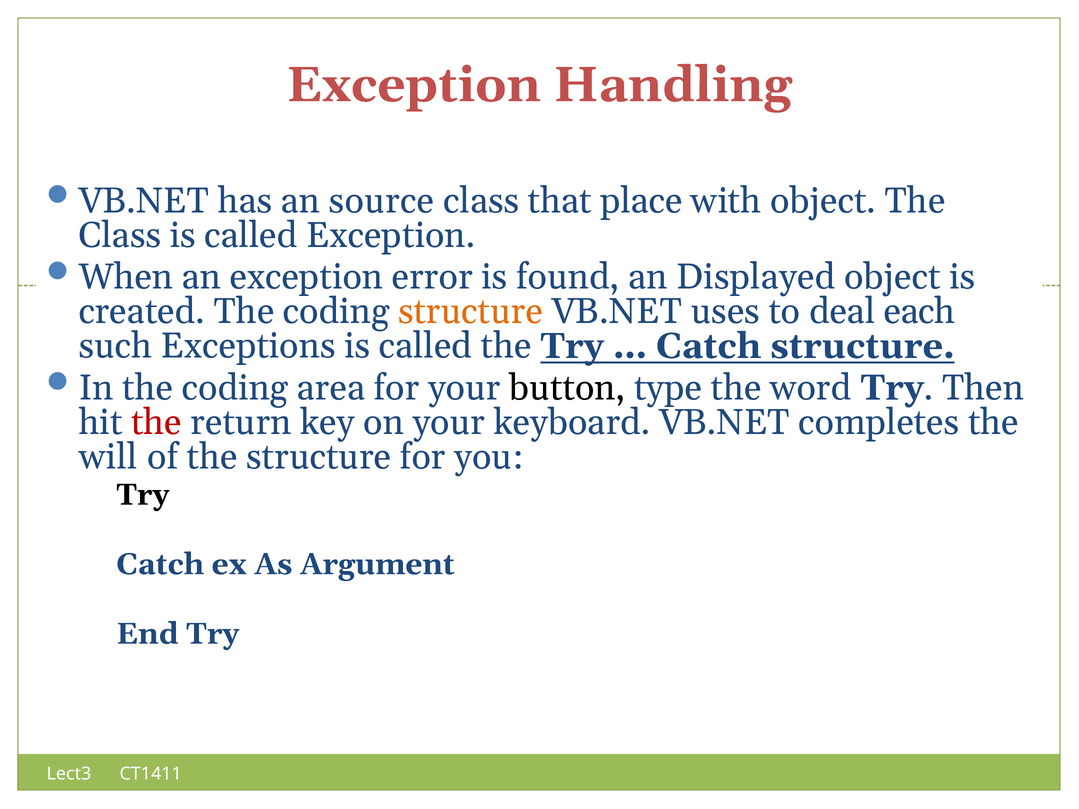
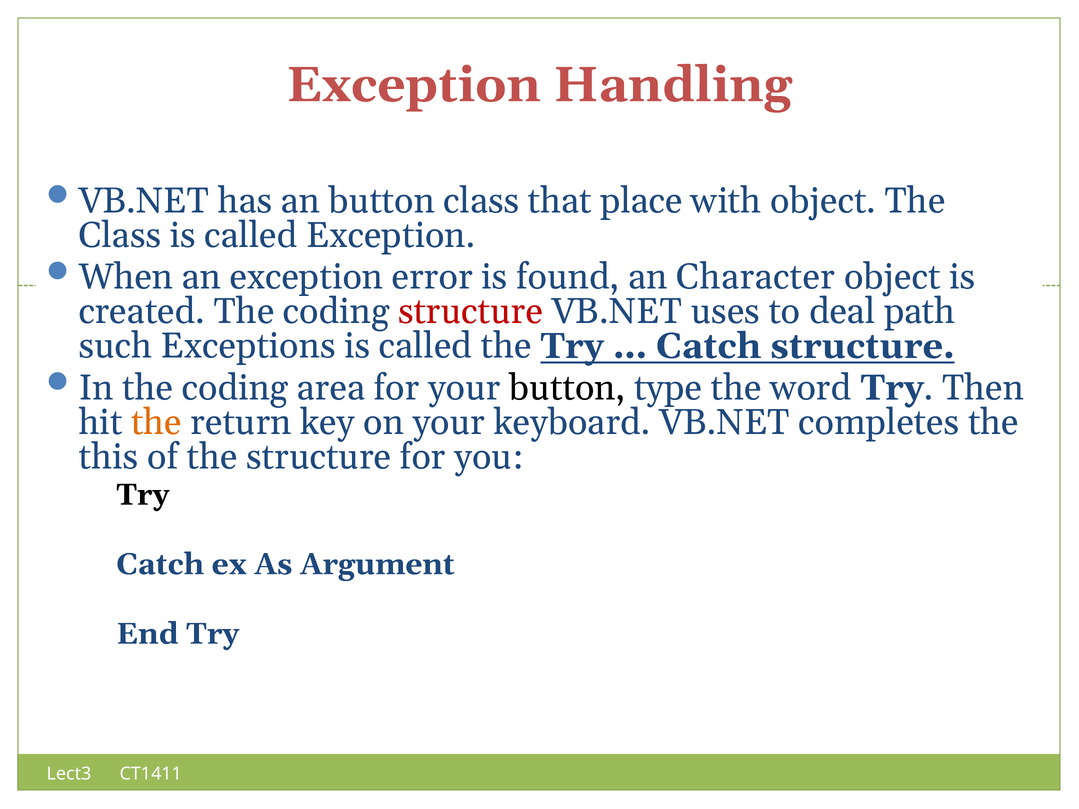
an source: source -> button (382, 201)
Displayed: Displayed -> Character (756, 277)
structure colour: orange -> red (470, 312)
each: each -> path (920, 312)
the colour: red -> orange (156, 422)
will: will -> this (109, 457)
